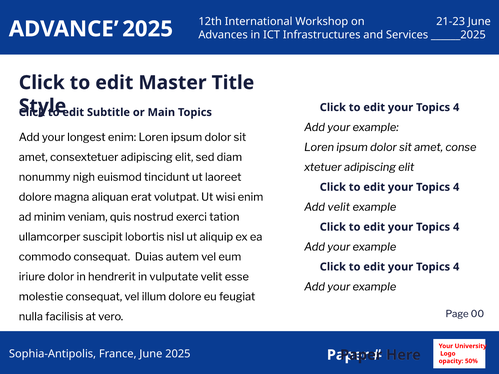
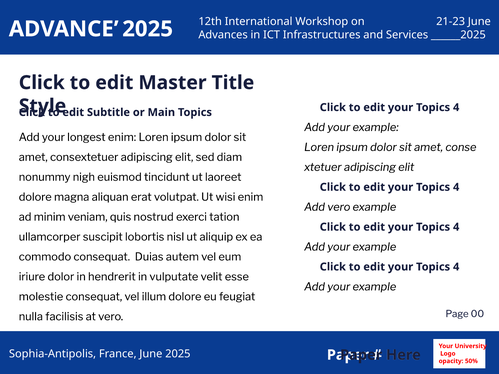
Add velit: velit -> vero (339, 207)
